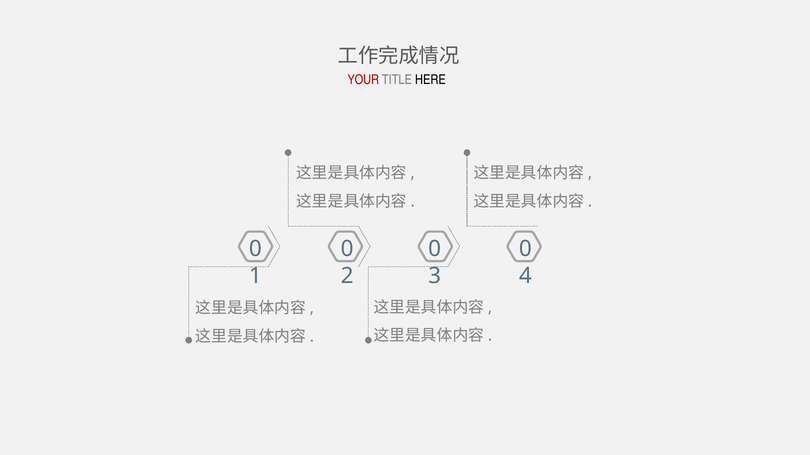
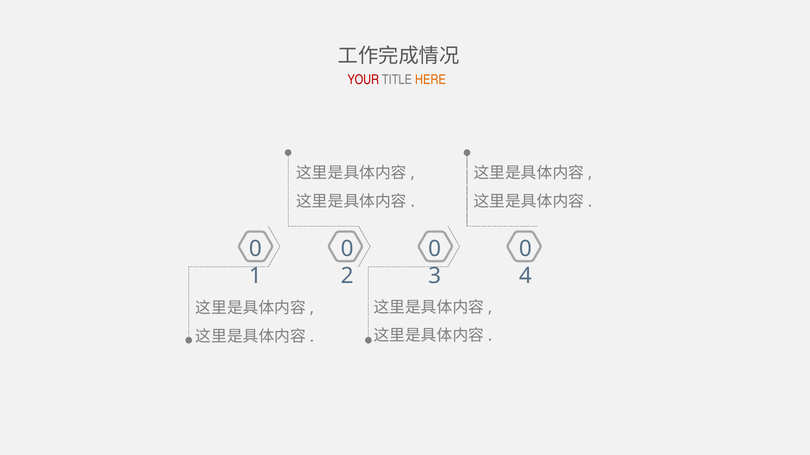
HERE colour: black -> orange (430, 80)
